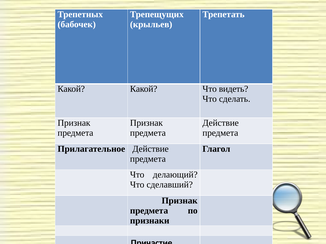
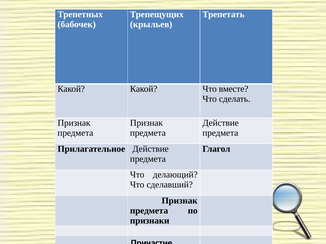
видеть: видеть -> вместе (234, 89)
